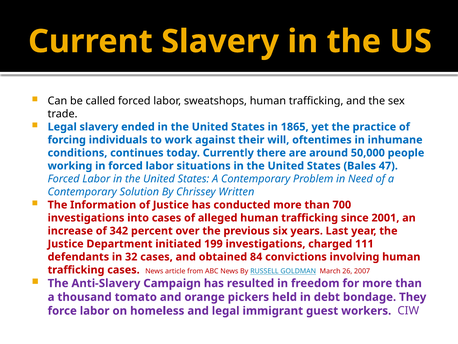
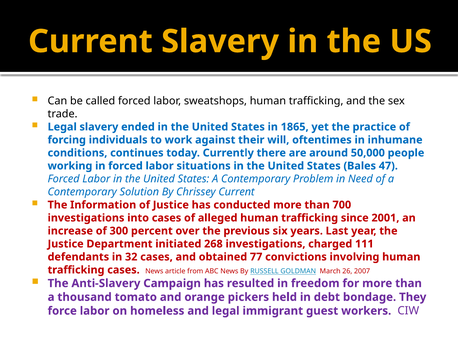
Chrissey Written: Written -> Current (237, 192)
342: 342 -> 300 (119, 231)
199: 199 -> 268 (213, 244)
84: 84 -> 77 (256, 257)
